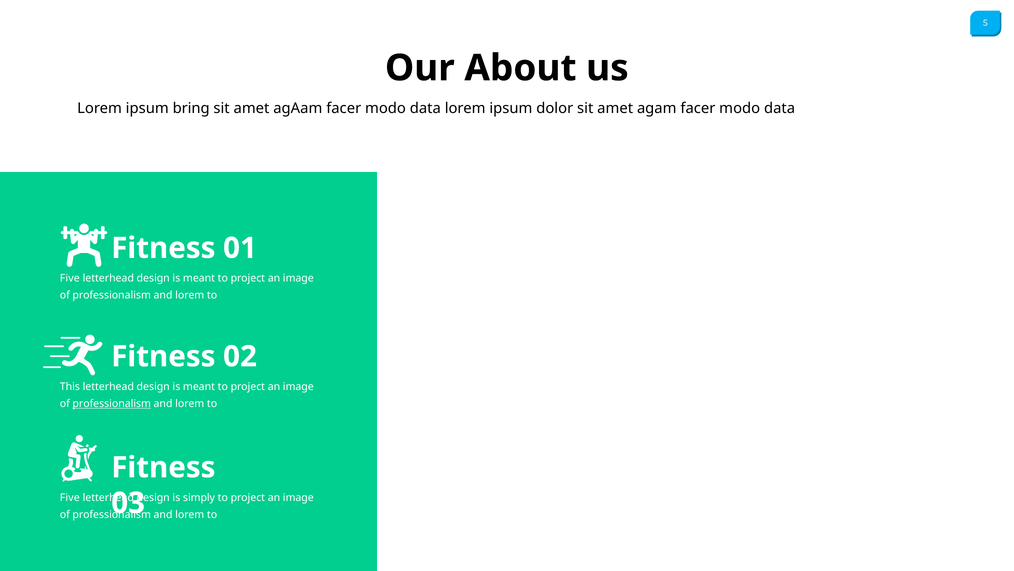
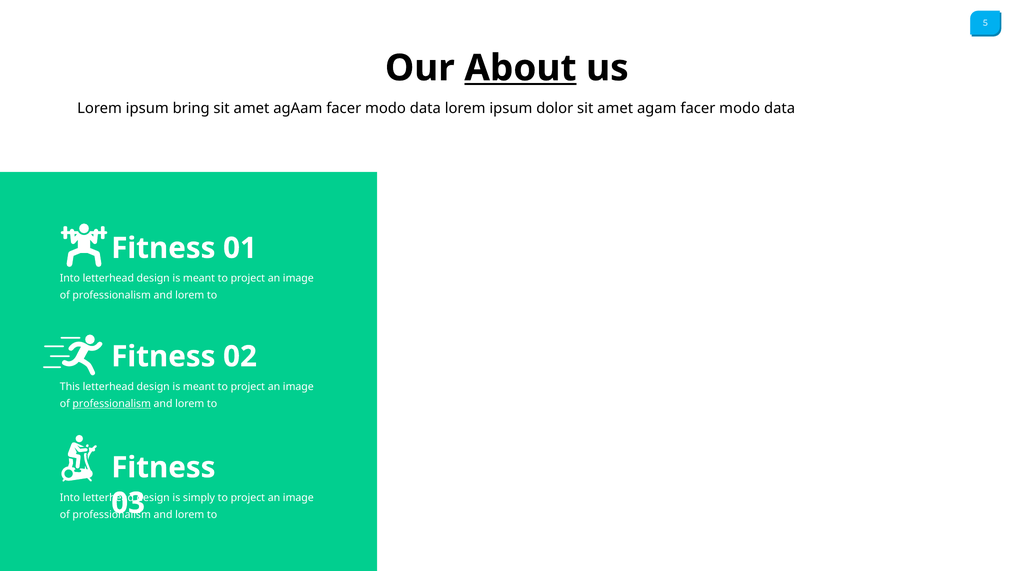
About underline: none -> present (520, 68)
Five: Five -> Into (70, 278)
Five: Five -> Into (70, 497)
